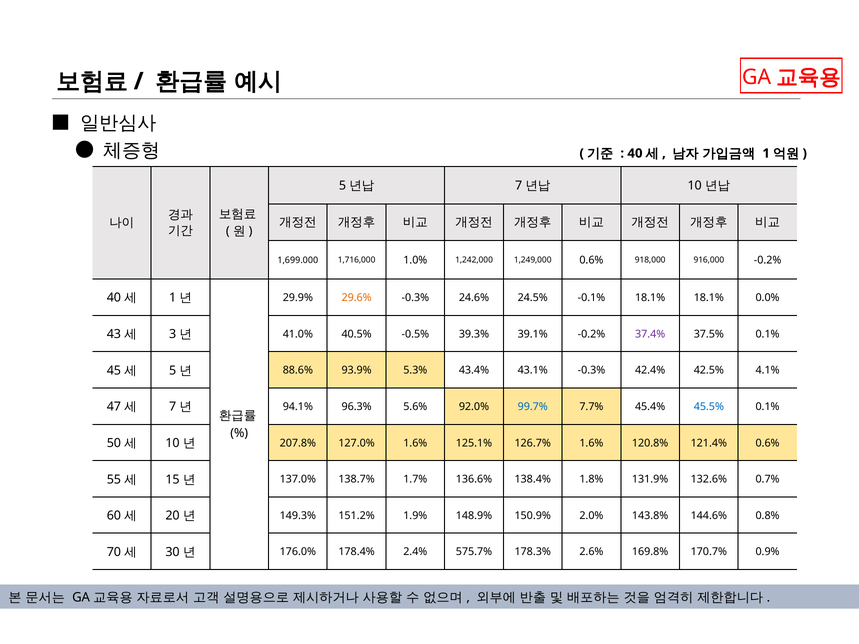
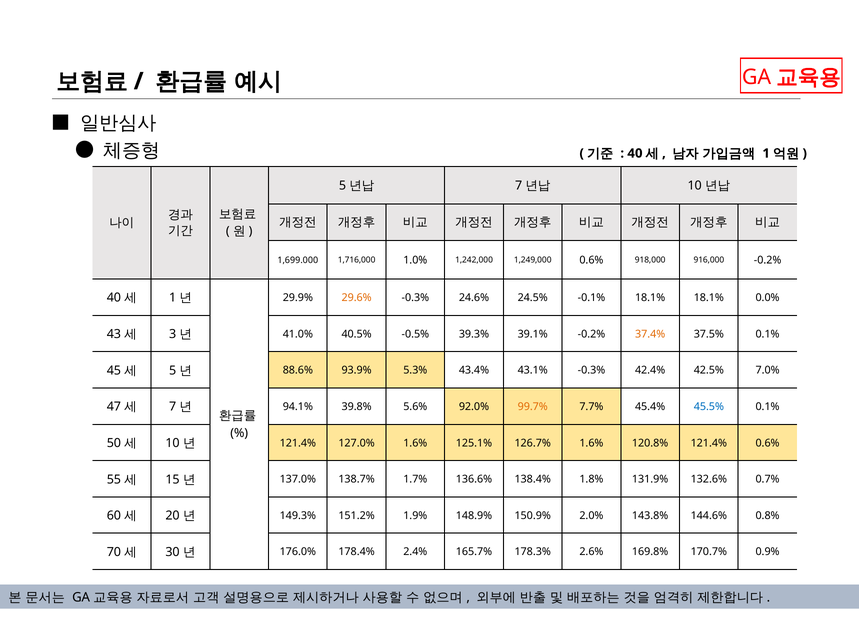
37.4% colour: purple -> orange (650, 334)
4.1%: 4.1% -> 7.0% (768, 371)
96.3%: 96.3% -> 39.8% (357, 407)
99.7% colour: blue -> orange (533, 407)
207.8%: 207.8% -> 121.4% (298, 443)
575.7%: 575.7% -> 165.7% (474, 552)
